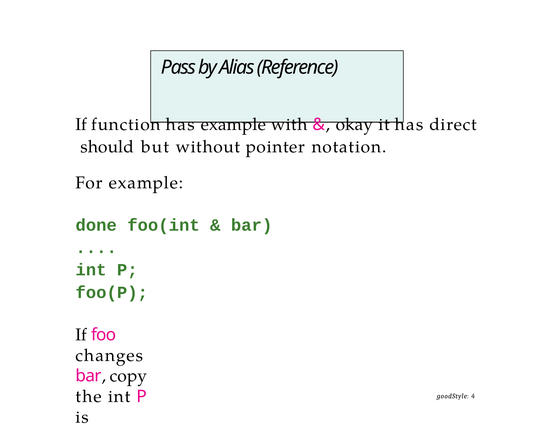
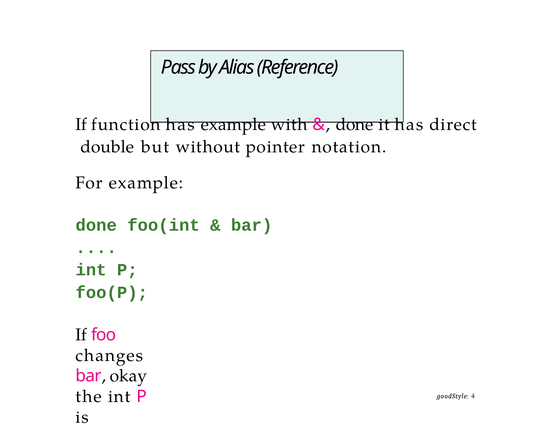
okay: okay -> done (355, 125)
should: should -> double (107, 147)
copy: copy -> okay (128, 376)
